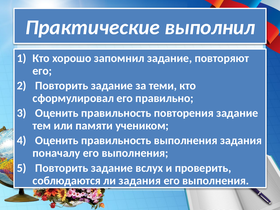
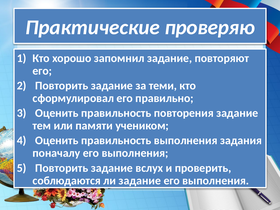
выполнил: выполнил -> проверяю (210, 27)
ли задания: задания -> задание (140, 181)
